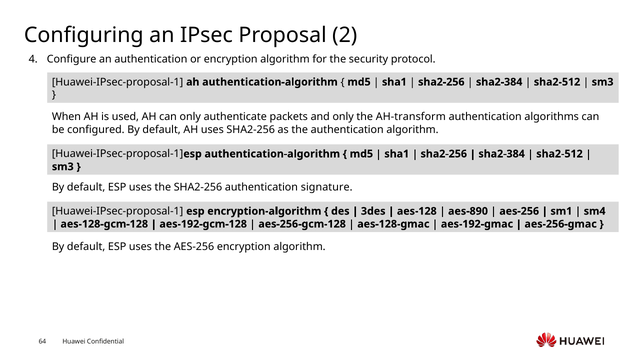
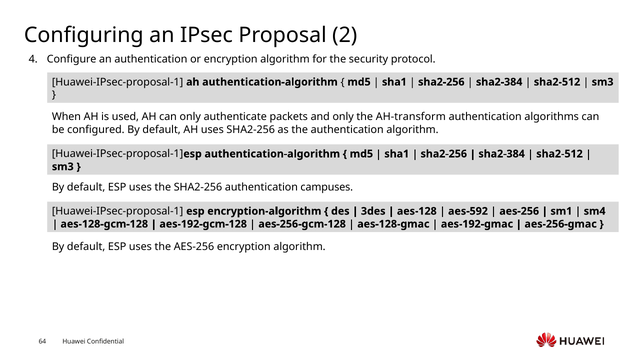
signature: signature -> campuses (327, 187)
aes-890: aes-890 -> aes-592 (468, 211)
